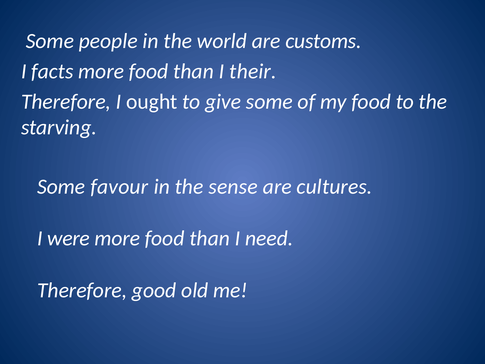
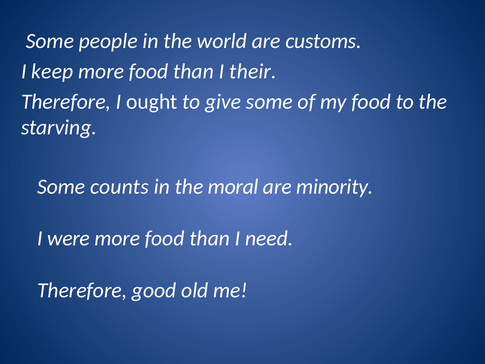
facts: facts -> keep (52, 71)
favour: favour -> counts (119, 187)
sense: sense -> moral (233, 187)
cultures: cultures -> minority (335, 187)
